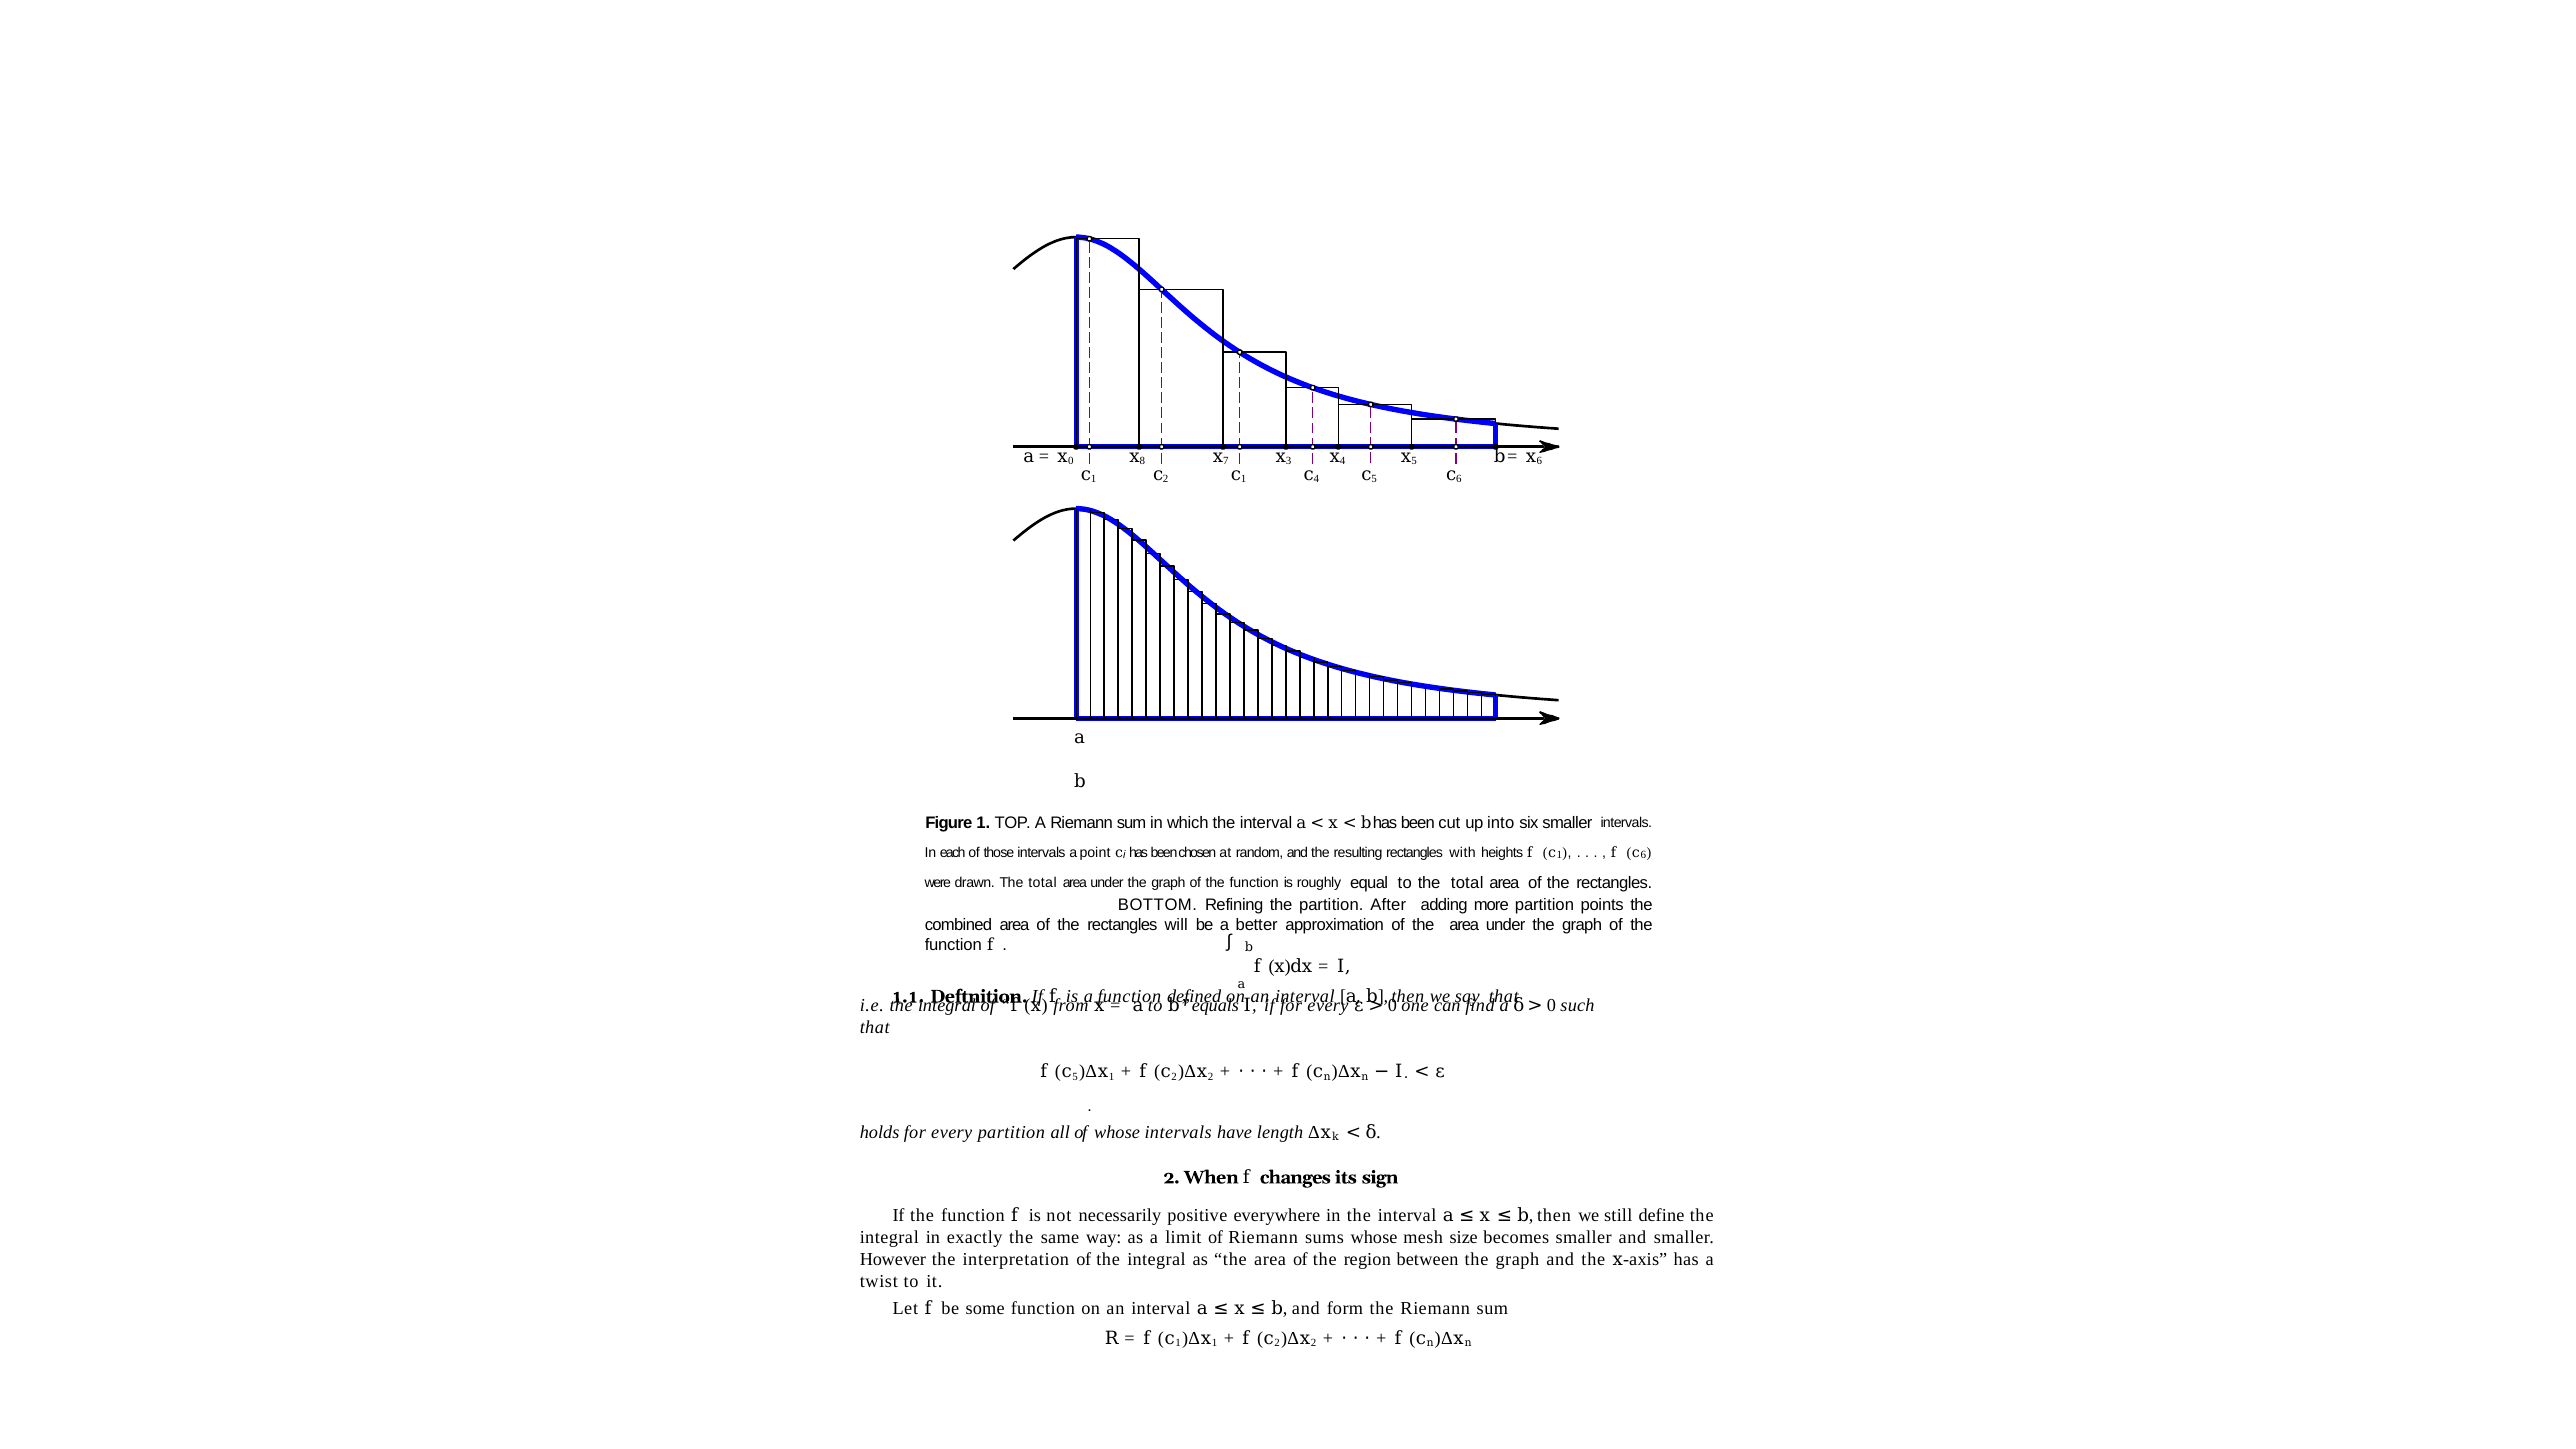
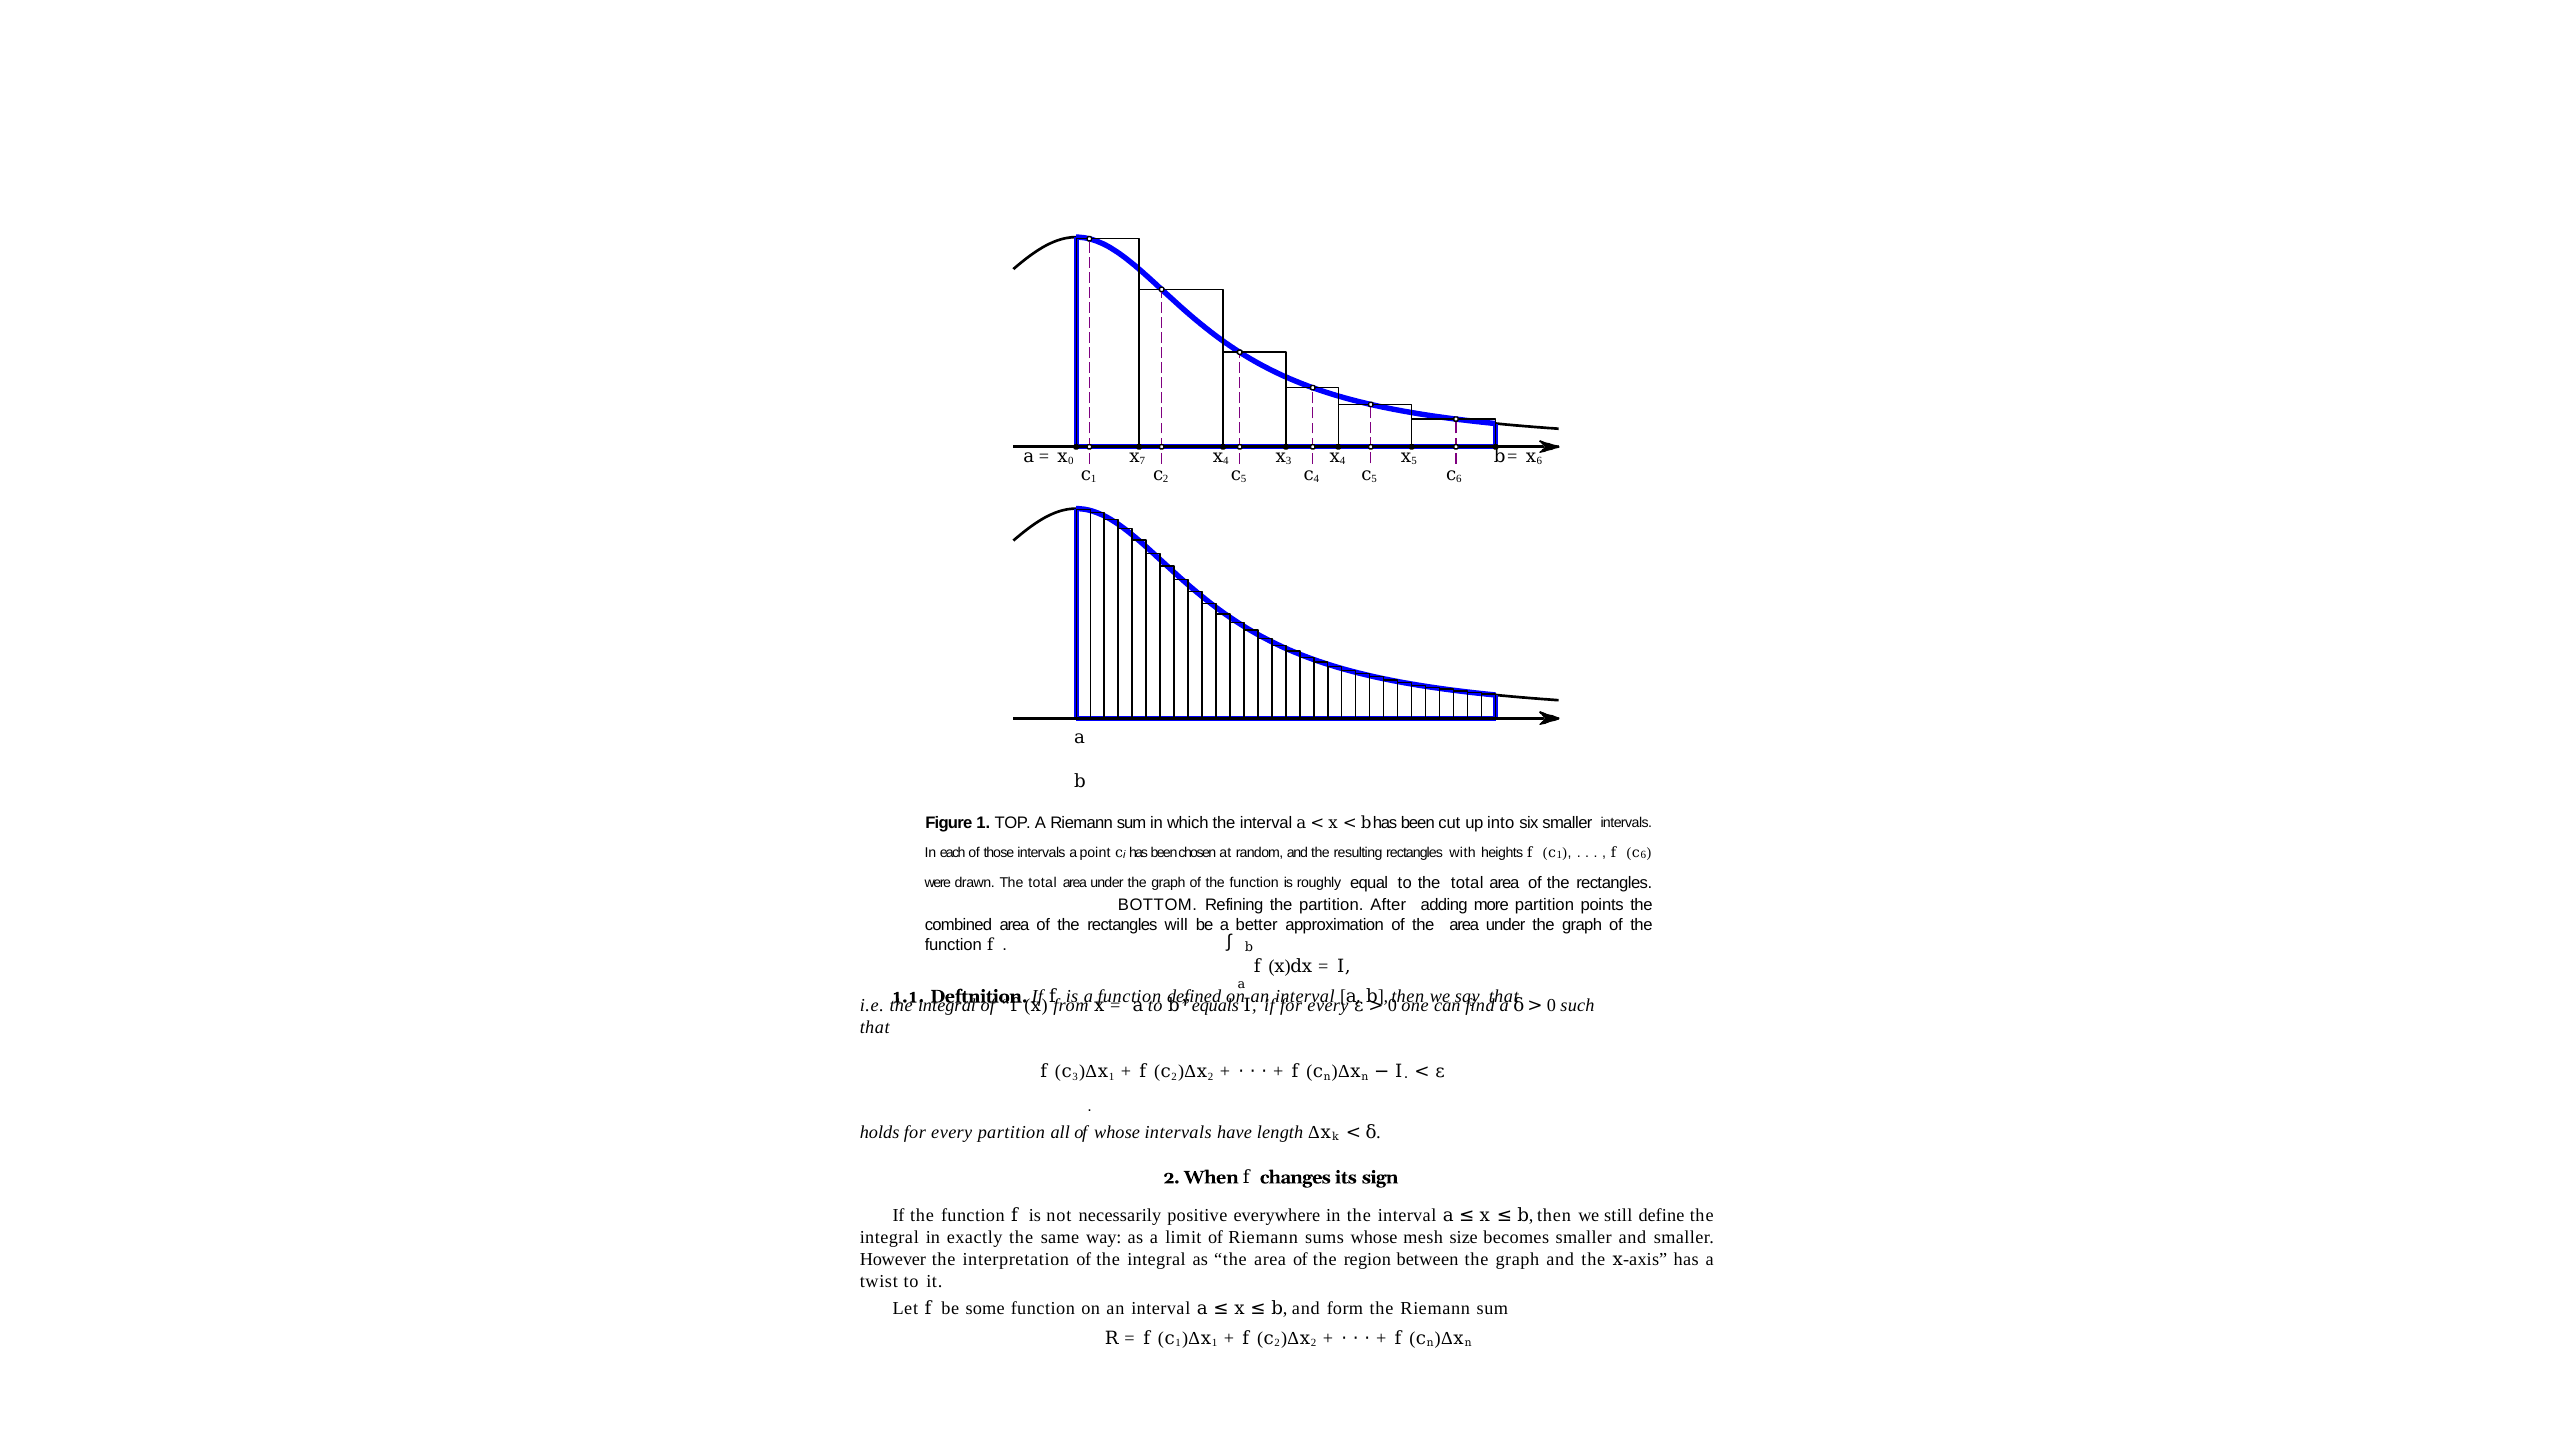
8: 8 -> 7 (1142, 461)
7: 7 -> 4 (1226, 461)
1: 1 -> 5 (1244, 479)
5: 5 -> 3 (1075, 1076)
